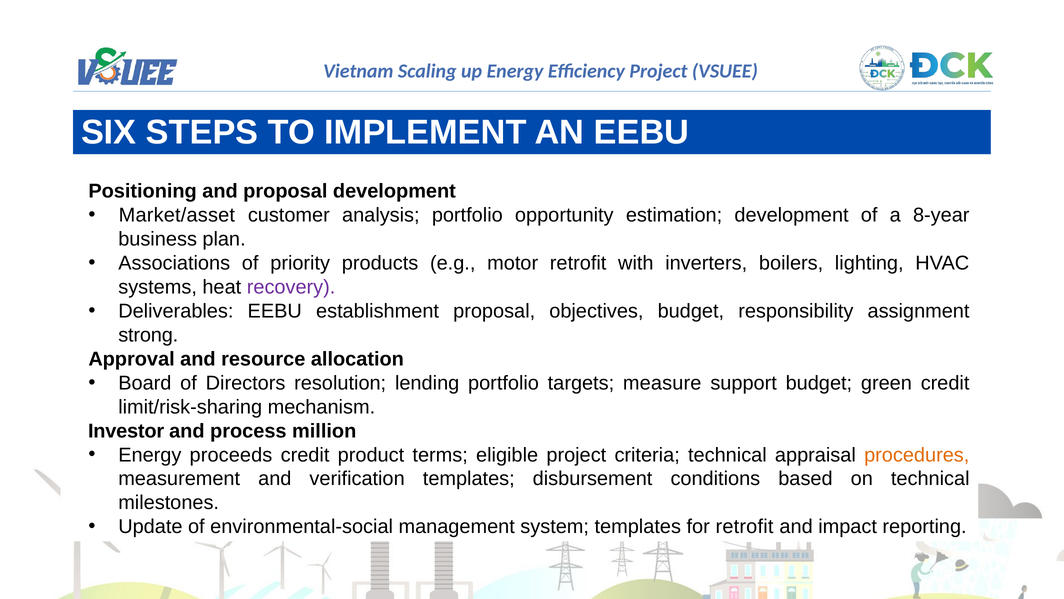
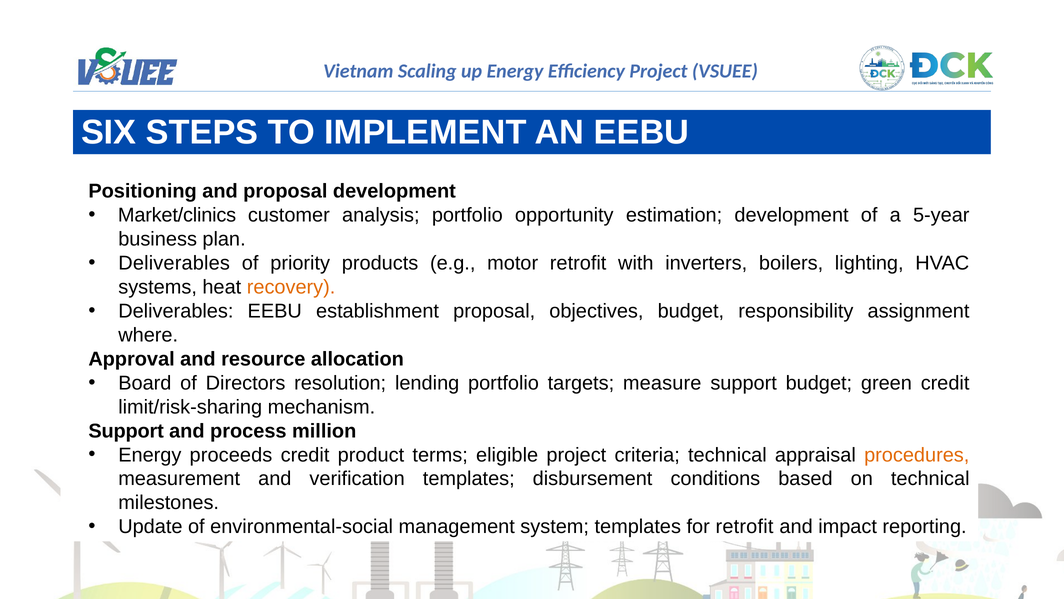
Market/asset: Market/asset -> Market/clinics (177, 215)
8-year: 8-year -> 5-year (941, 215)
Associations: Associations -> Deliverables (174, 263)
recovery colour: purple -> orange (291, 287)
strong: strong -> where (148, 335)
Investor: Investor -> Support (126, 431)
